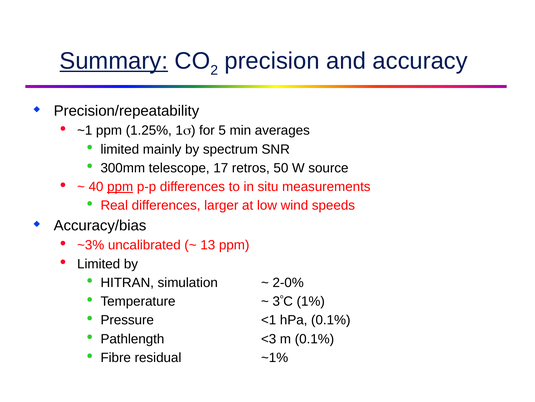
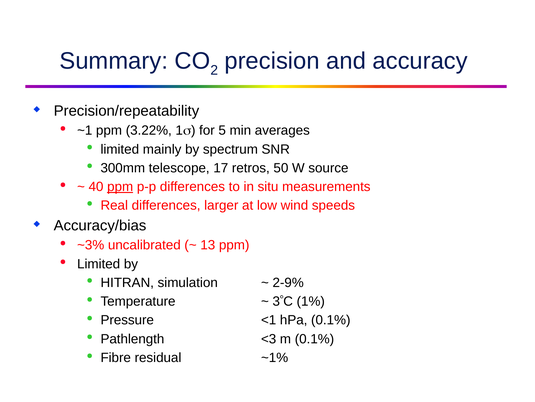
Summary underline: present -> none (114, 61)
1.25%: 1.25% -> 3.22% (149, 130)
2-0%: 2-0% -> 2-9% (288, 282)
